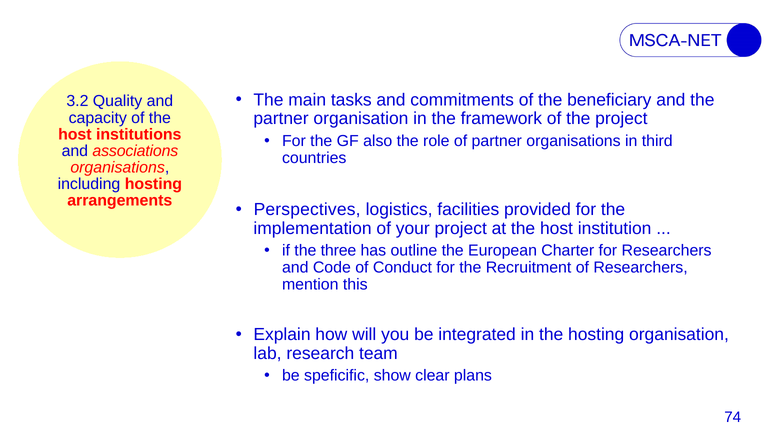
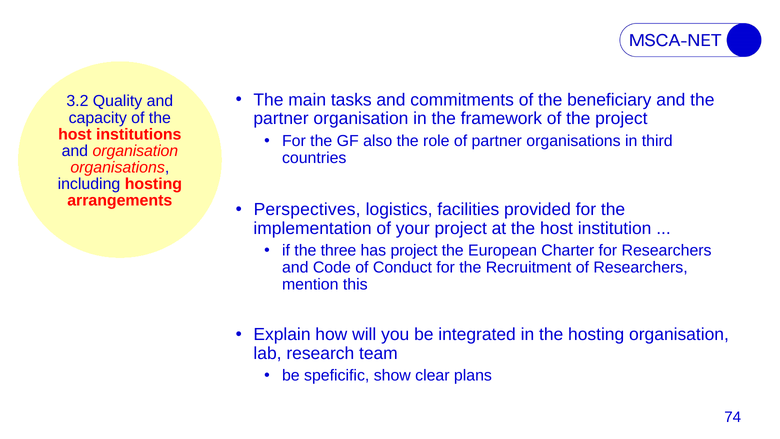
and associations: associations -> organisation (135, 151)
has outline: outline -> project (414, 250)
